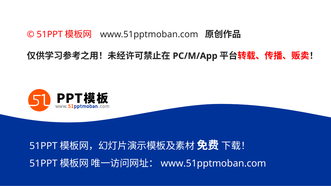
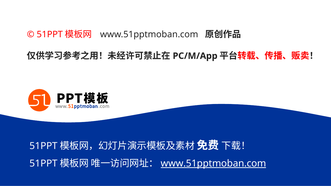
www.51pptmoban.com underline: none -> present (213, 164)
